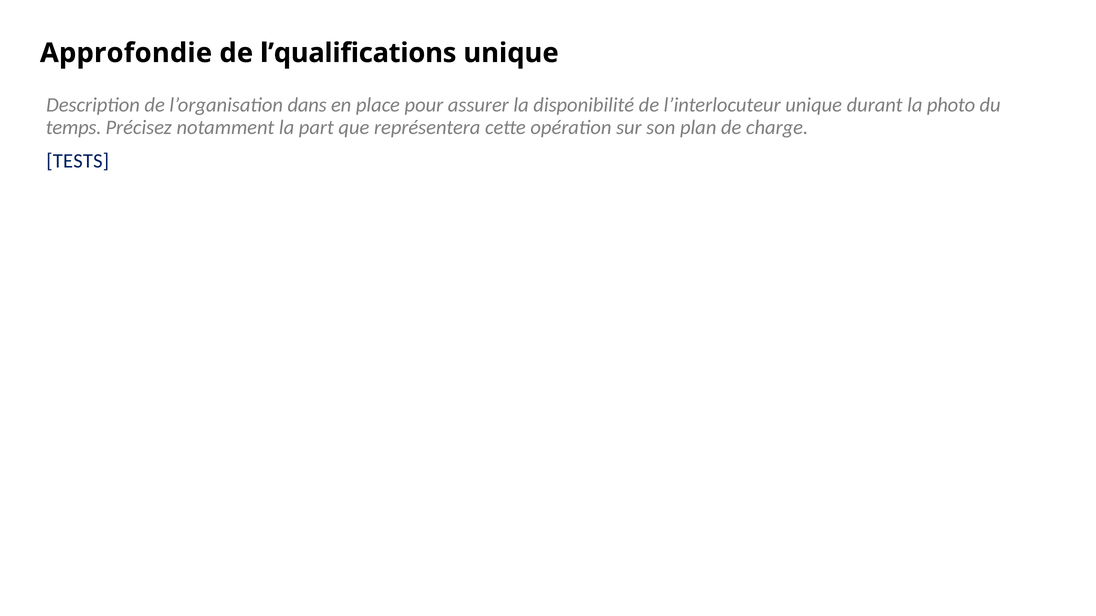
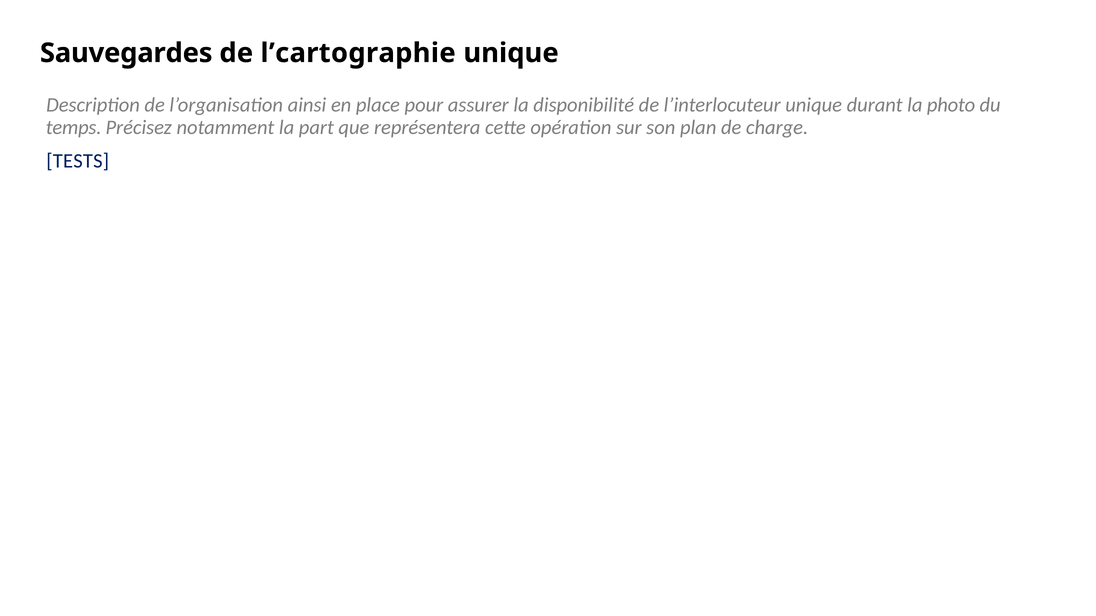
Approfondie: Approfondie -> Sauvegardes (126, 53)
l’qualifications: l’qualifications -> l’cartographie (358, 53)
dans: dans -> ainsi (307, 105)
